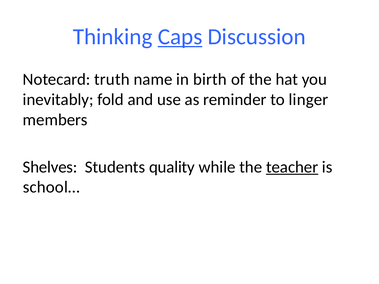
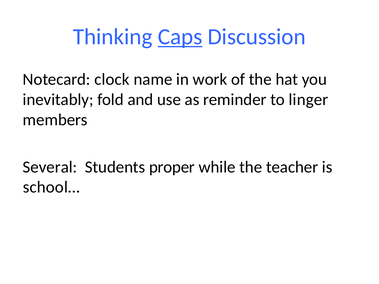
truth: truth -> clock (112, 80)
birth: birth -> work (210, 80)
Shelves: Shelves -> Several (50, 167)
quality: quality -> proper (172, 167)
teacher underline: present -> none (292, 167)
